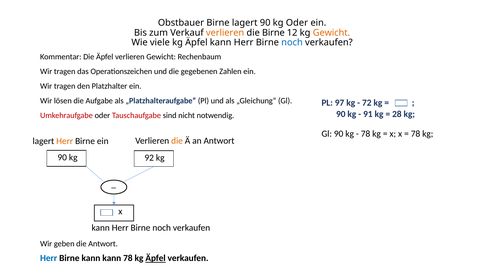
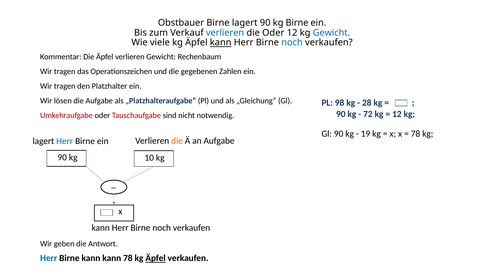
kg Oder: Oder -> Birne (297, 23)
verlieren colour: orange -> blue (225, 33)
die Birne: Birne -> Oder (273, 33)
Gewicht colour: orange -> blue (331, 33)
kann underline: none -> present (221, 43)
97: 97 -> 98 (340, 103)
72: 72 -> 28 (367, 103)
91: 91 -> 72 (368, 114)
28: 28 -> 12 (397, 114)
78: 78 -> 19 (366, 134)
Herr colour: orange -> blue (65, 141)
an Antwort: Antwort -> Aufgabe (219, 141)
92: 92 -> 10 (149, 158)
